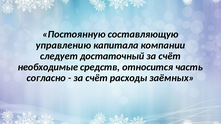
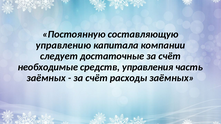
достаточный: достаточный -> достаточные (112, 56)
относится: относится -> управления (148, 67)
согласно: согласно -> заёмных (46, 78)
